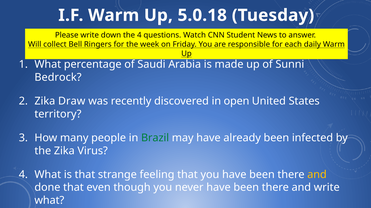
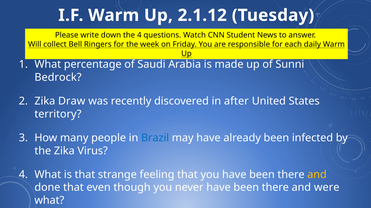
5.0.18: 5.0.18 -> 2.1.12 (202, 15)
open: open -> after (236, 101)
Brazil colour: green -> blue (155, 138)
and write: write -> were (327, 188)
